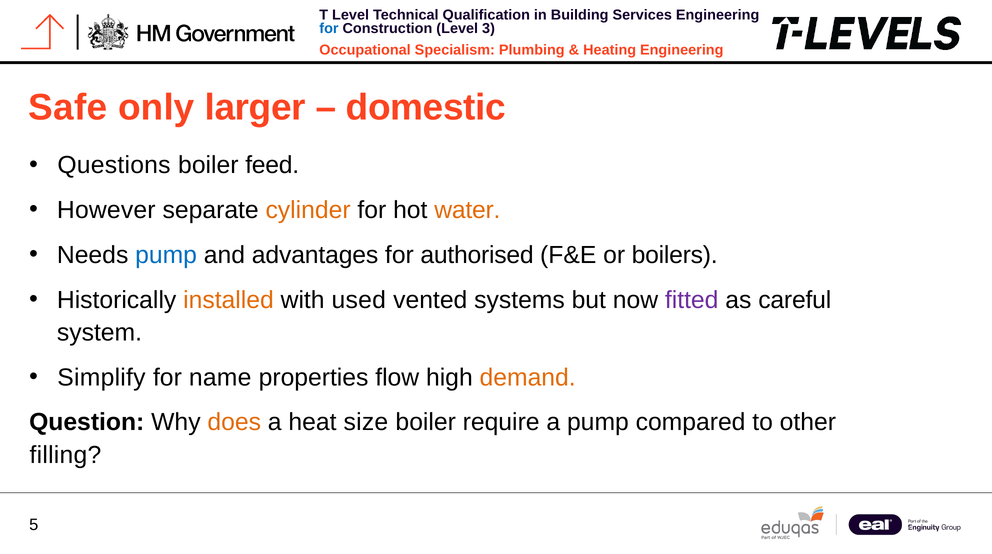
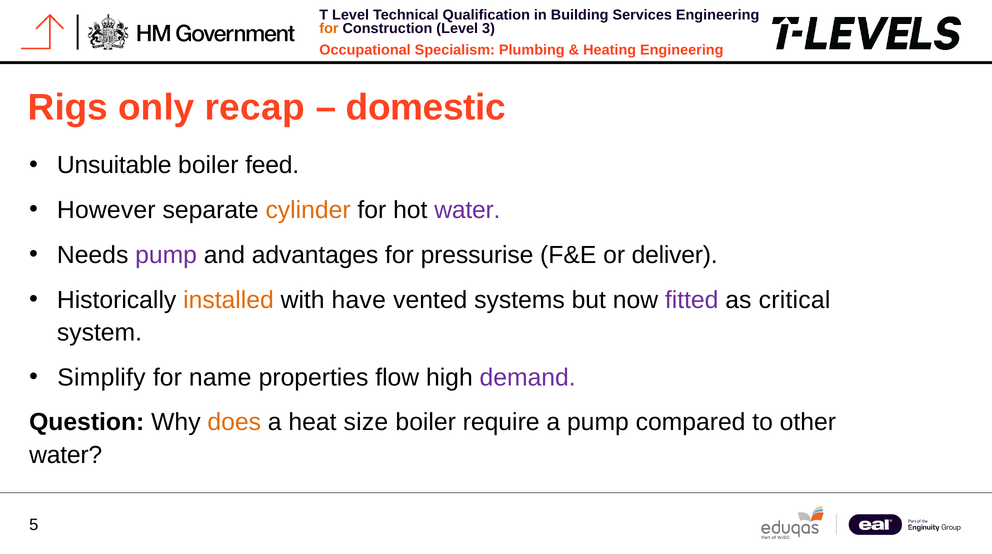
for colour: blue -> orange (329, 28)
Safe: Safe -> Rigs (68, 108)
larger: larger -> recap (255, 108)
Questions: Questions -> Unsuitable (114, 165)
water colour: orange -> purple (467, 210)
pump colour: blue -> purple (166, 255)
authorised: authorised -> pressurise (477, 255)
boilers: boilers -> deliver (675, 255)
used: used -> have (359, 300)
careful: careful -> critical (795, 300)
demand colour: orange -> purple (528, 378)
filling: filling -> water (66, 455)
